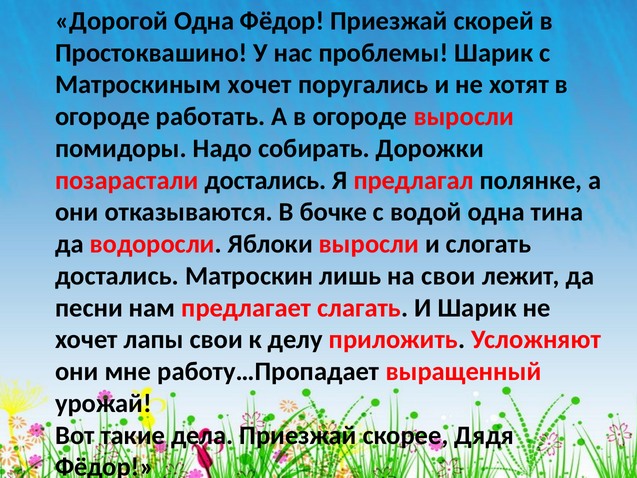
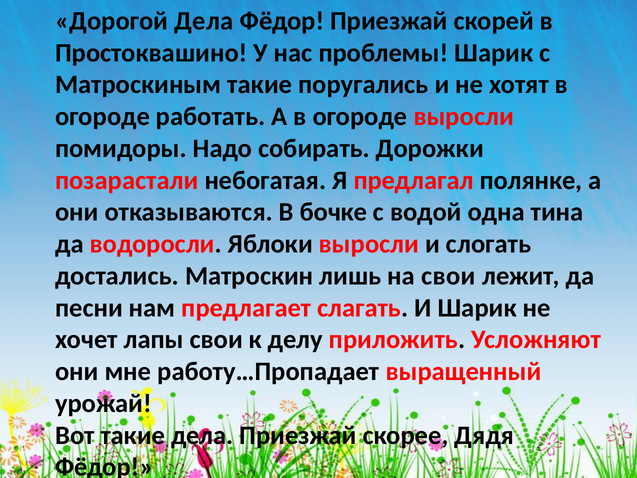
Дорогой Одна: Одна -> Дела (204, 21)
Матроскиным хочет: хочет -> такие (260, 85)
позарастали достались: достались -> небогатая (265, 180)
